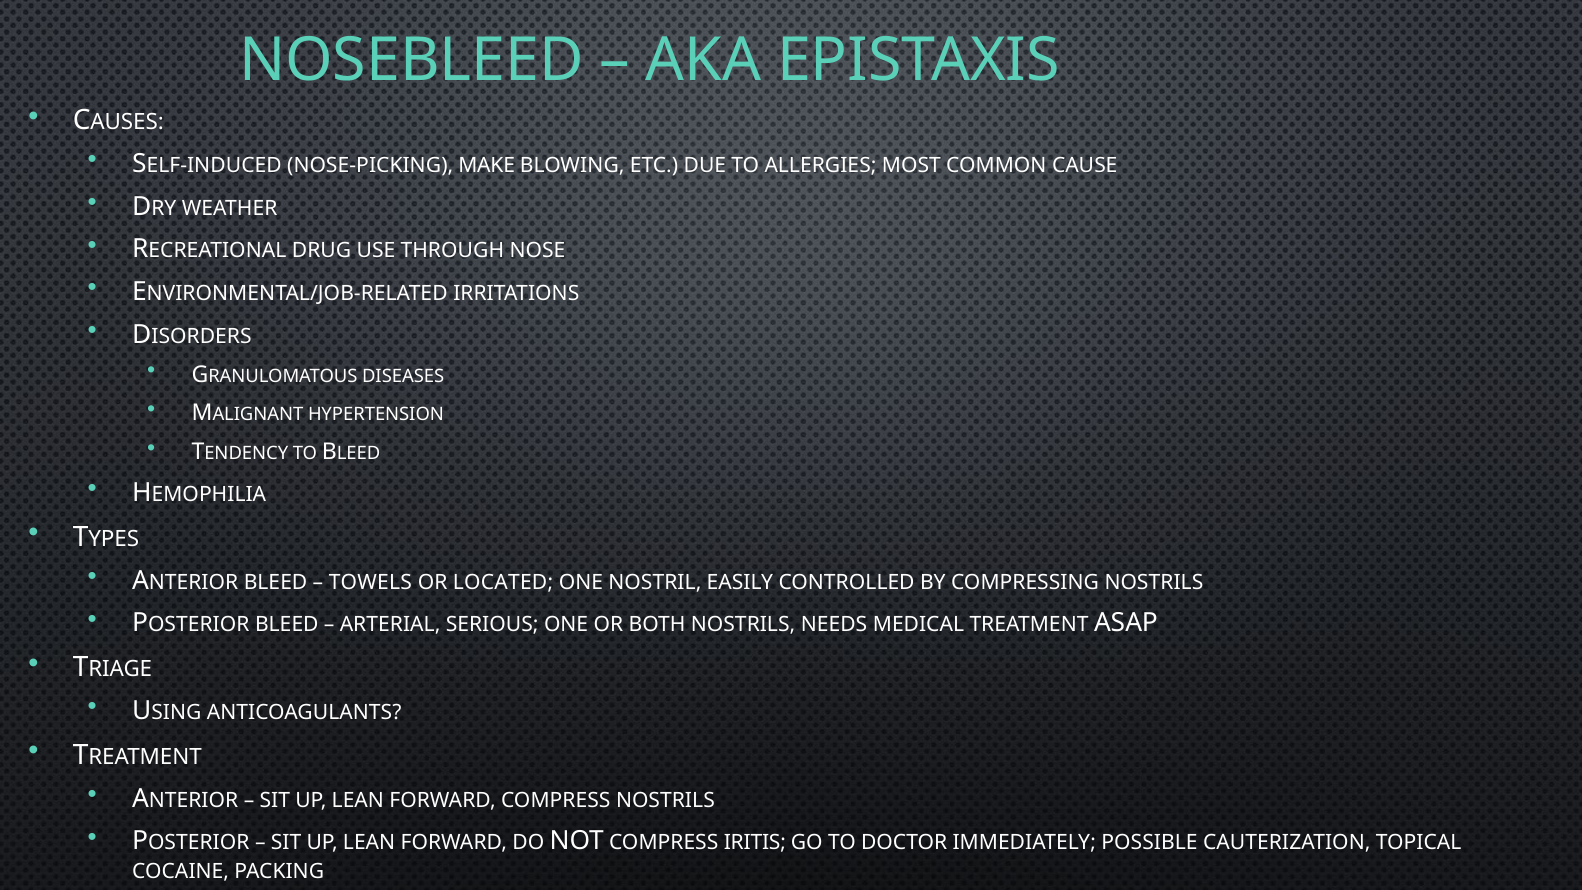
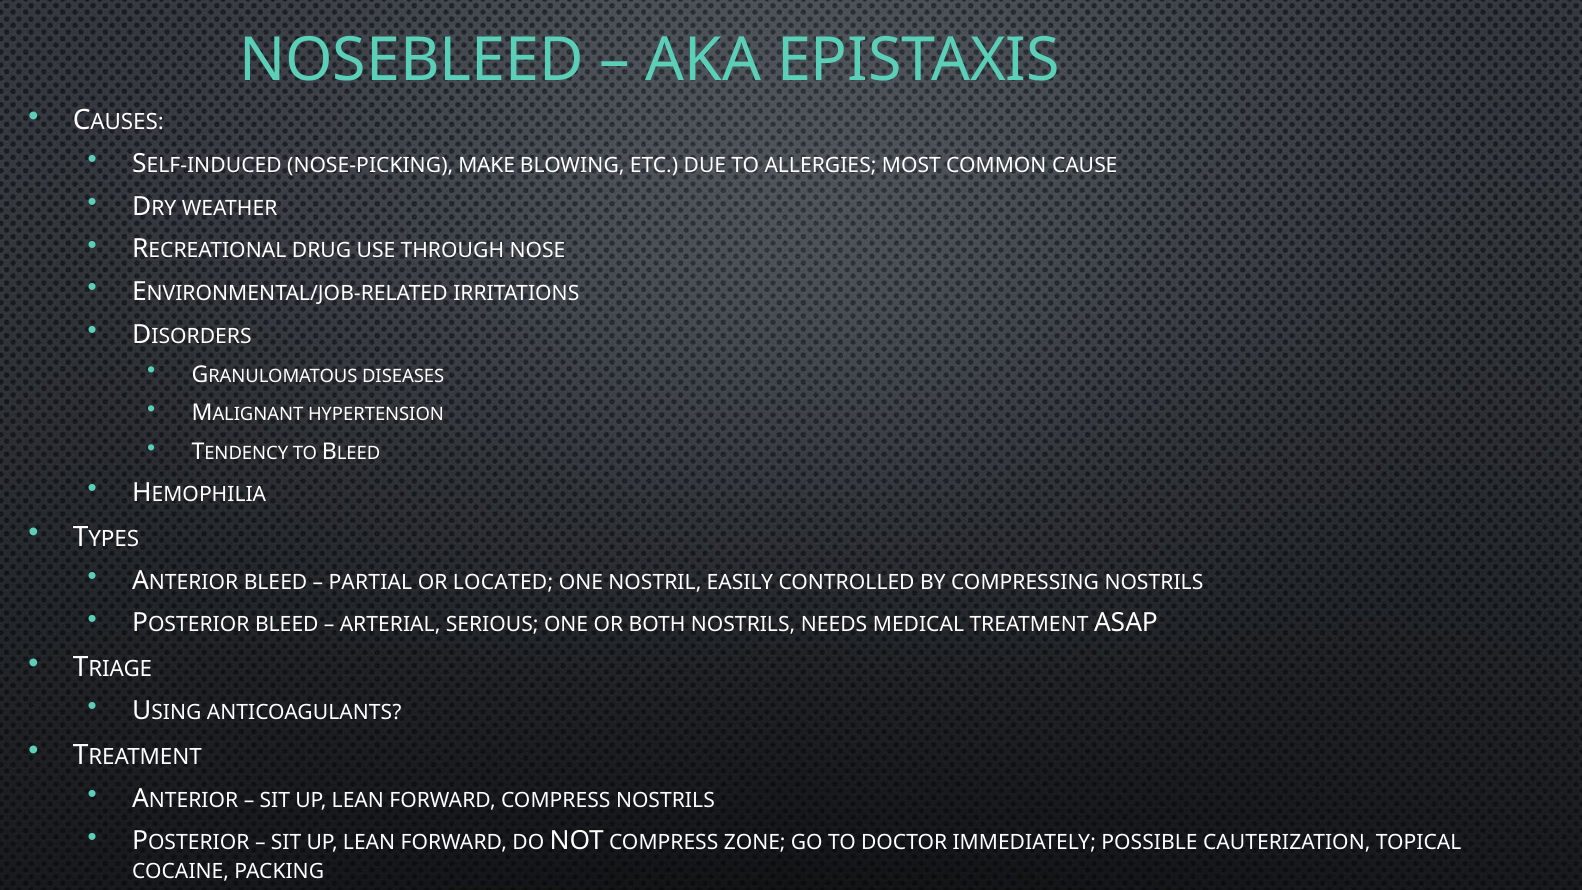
TOWELS: TOWELS -> PARTIAL (370, 582)
IRITIS: IRITIS -> ZONE (755, 843)
